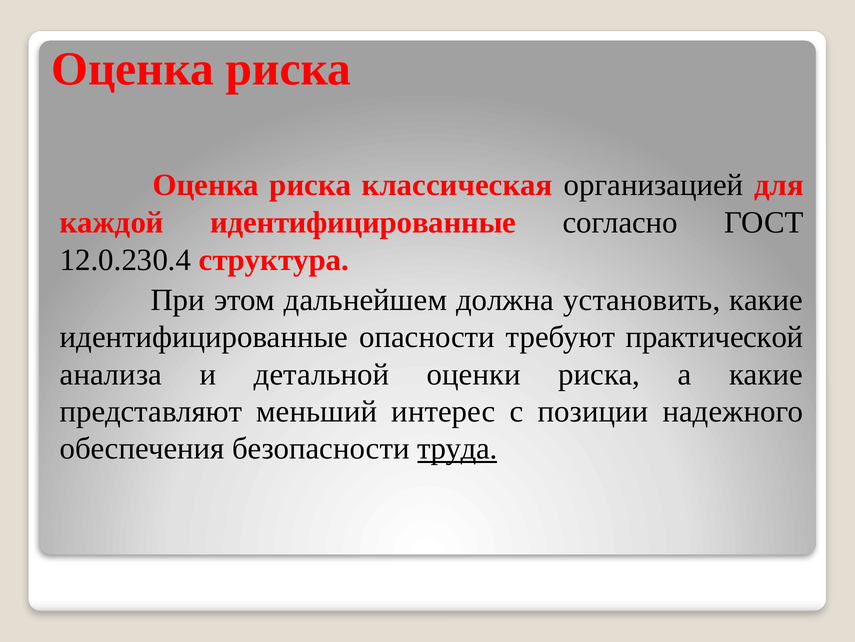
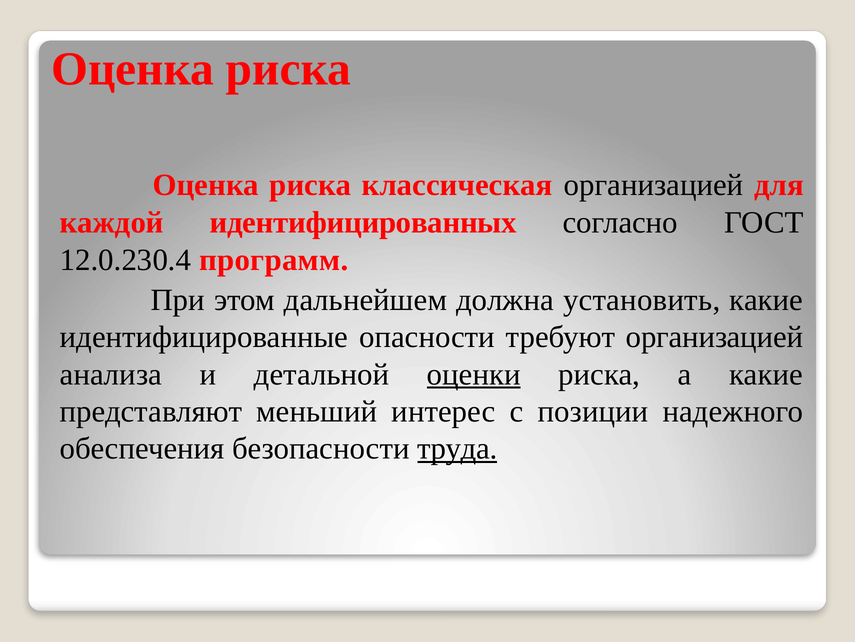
каждой идентифицированные: идентифицированные -> идентифицированных (363, 222)
структура: структура -> программ (274, 260)
требуют практической: практической -> организацией (715, 337)
оценки underline: none -> present (474, 374)
